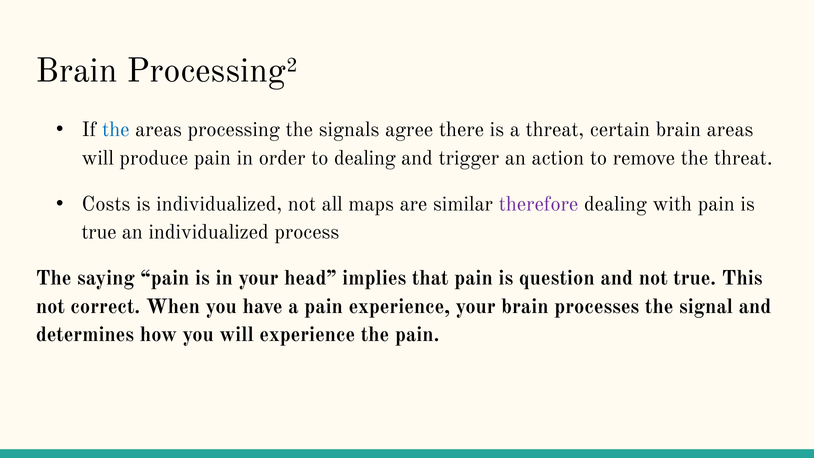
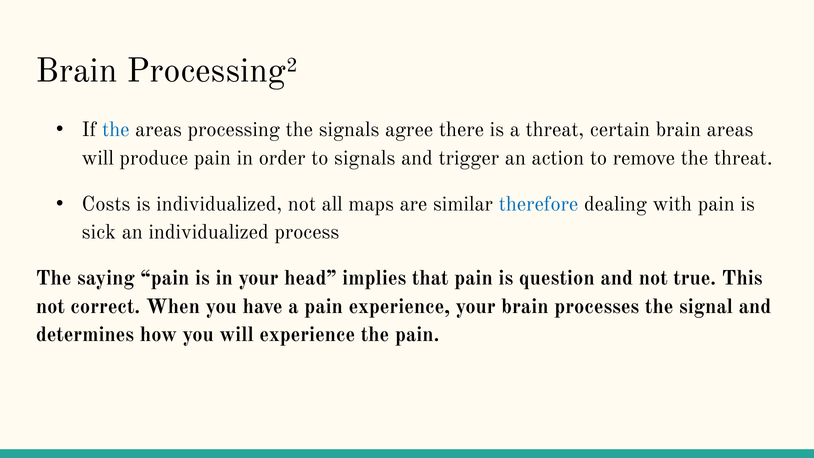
to dealing: dealing -> signals (365, 158)
therefore colour: purple -> blue (538, 204)
true: true -> sick (99, 232)
